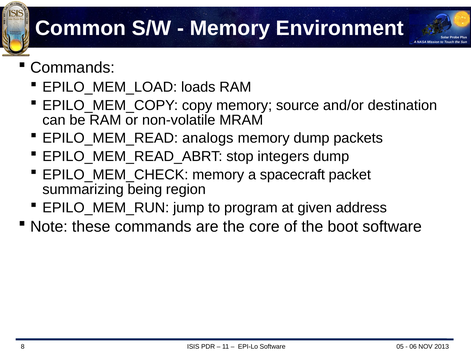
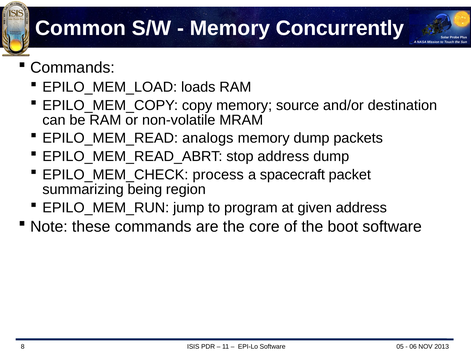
Environment: Environment -> Concurrently (340, 28)
stop integers: integers -> address (283, 157)
EPILO_MEM_CHECK memory: memory -> process (218, 175)
